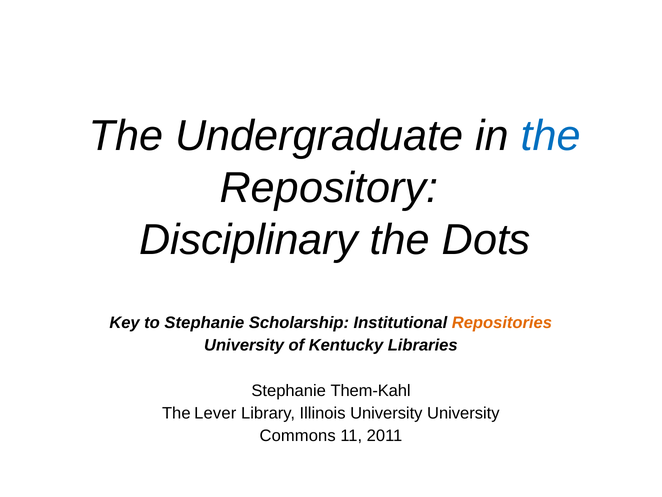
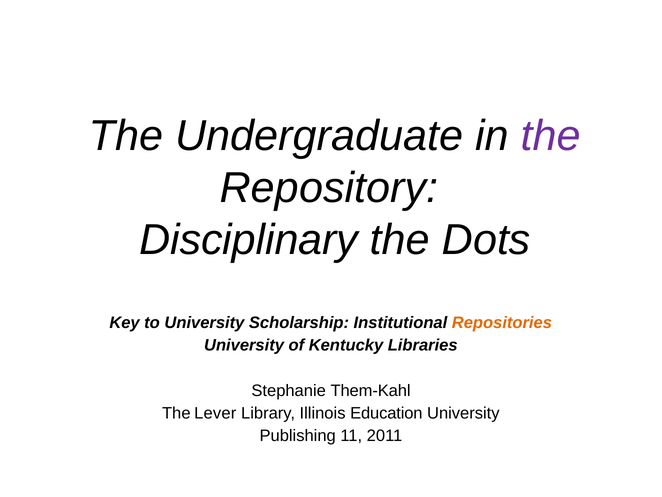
the colour: blue -> purple (551, 136)
to Stephanie: Stephanie -> University (204, 322)
Illinois University: University -> Education (386, 413)
Commons: Commons -> Publishing (298, 436)
